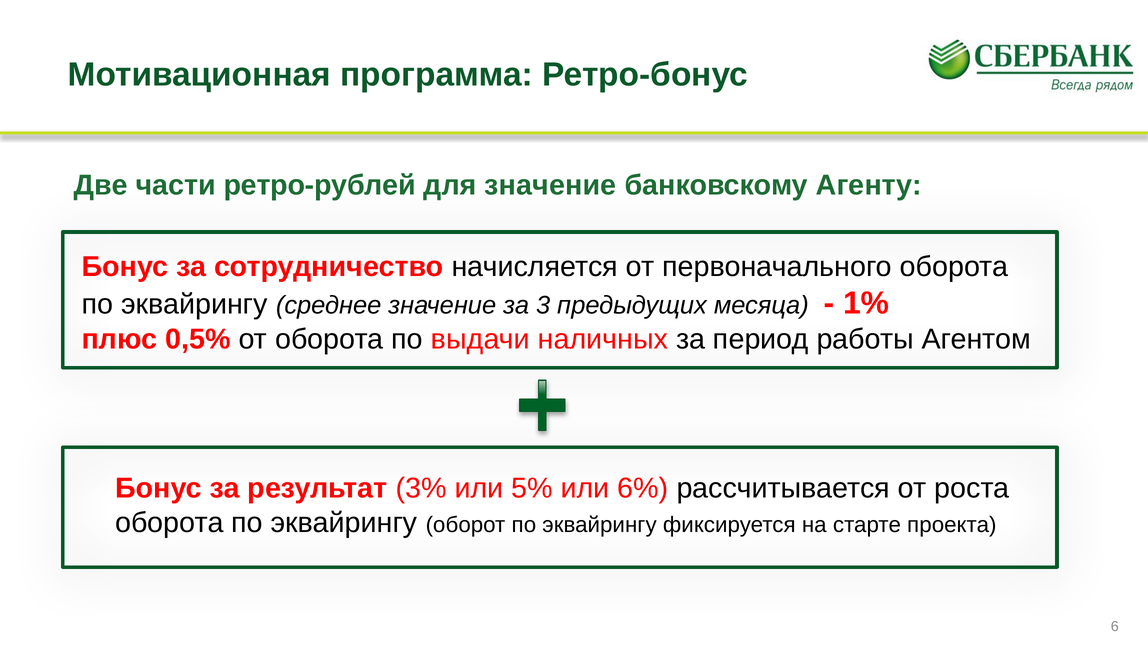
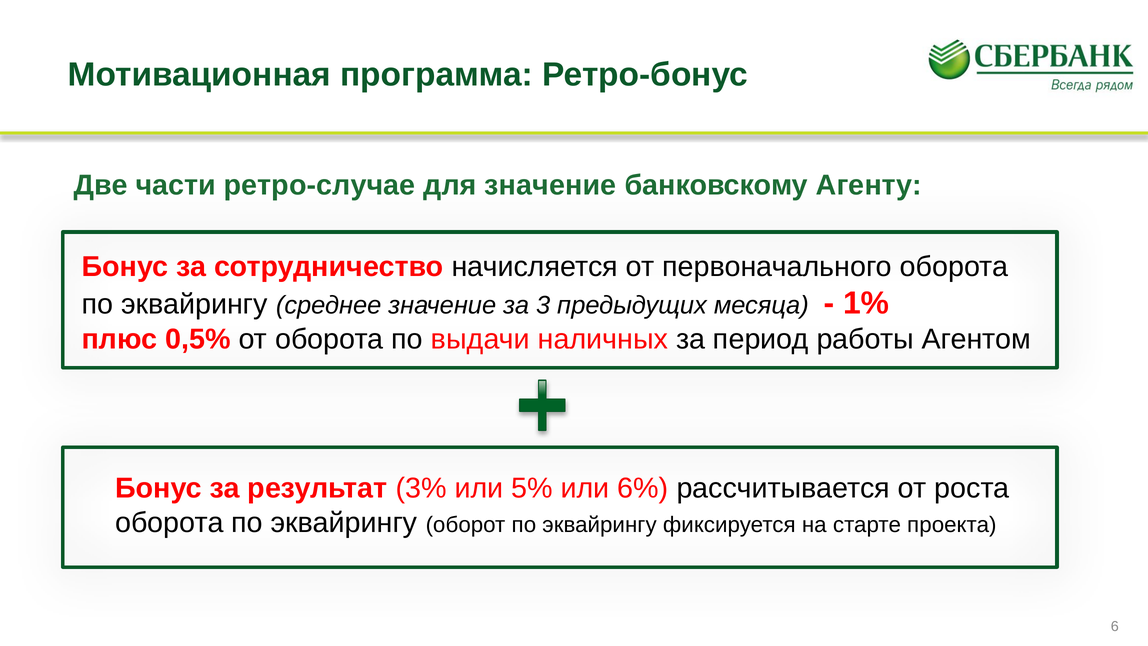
ретро-рублей: ретро-рублей -> ретро-случае (320, 185)
